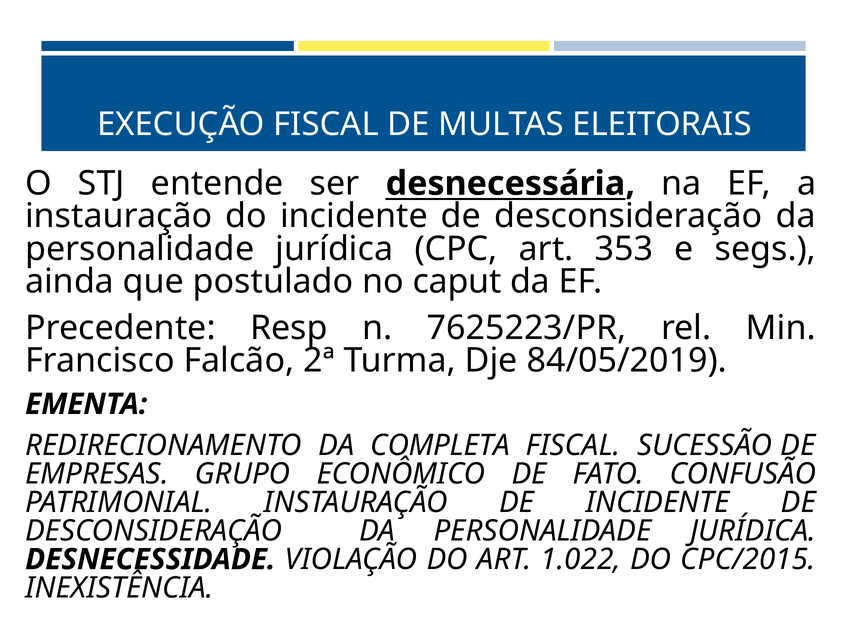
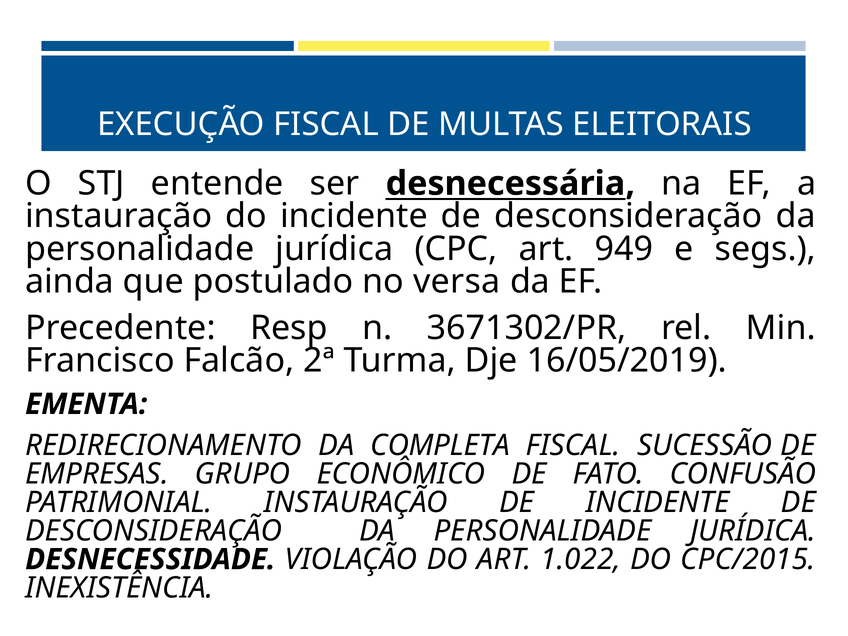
353: 353 -> 949 (624, 249)
caput: caput -> versa (457, 282)
7625223/PR: 7625223/PR -> 3671302/PR (527, 328)
84/05/2019: 84/05/2019 -> 16/05/2019 (627, 361)
